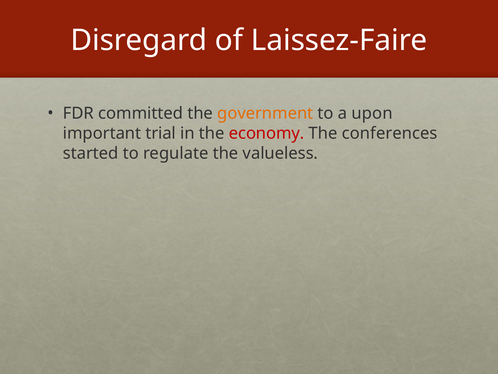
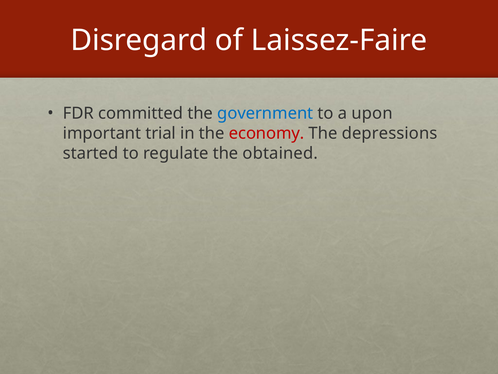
government colour: orange -> blue (265, 113)
conferences: conferences -> depressions (390, 133)
valueless: valueless -> obtained (280, 153)
